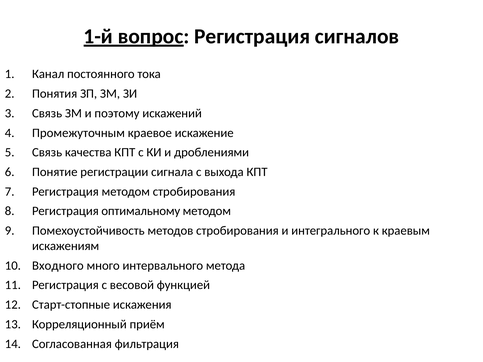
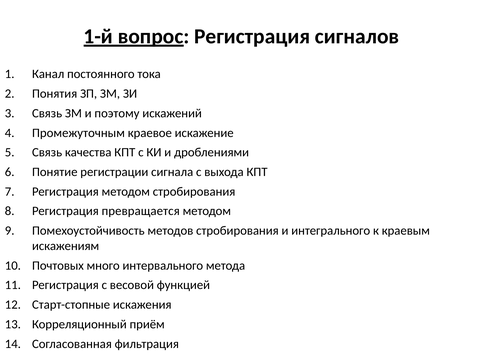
оптимальному: оптимальному -> превращается (141, 211)
Входного: Входного -> Почтовых (58, 266)
